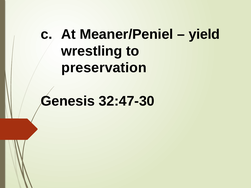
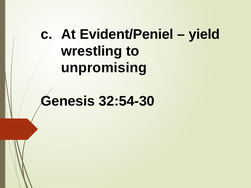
Meaner/Peniel: Meaner/Peniel -> Evident/Peniel (126, 34)
preservation: preservation -> unpromising (104, 68)
32:47-30: 32:47-30 -> 32:54-30 (127, 101)
